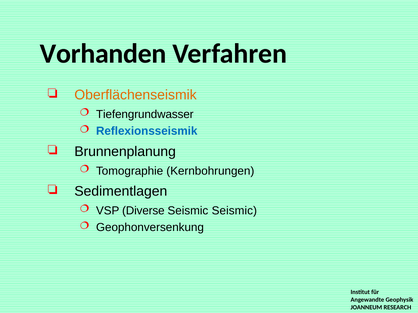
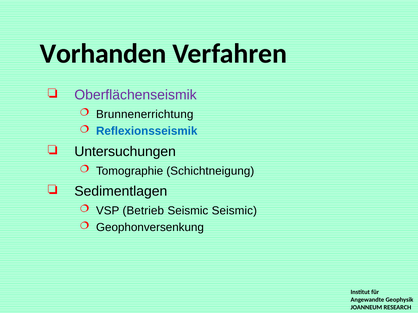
Oberflächenseismik colour: orange -> purple (136, 95)
Tiefengrundwasser: Tiefengrundwasser -> Brunnenerrichtung (145, 114)
Brunnenplanung: Brunnenplanung -> Untersuchungen (125, 152)
Kernbohrungen: Kernbohrungen -> Schichtneigung (210, 171)
Diverse: Diverse -> Betrieb (143, 211)
